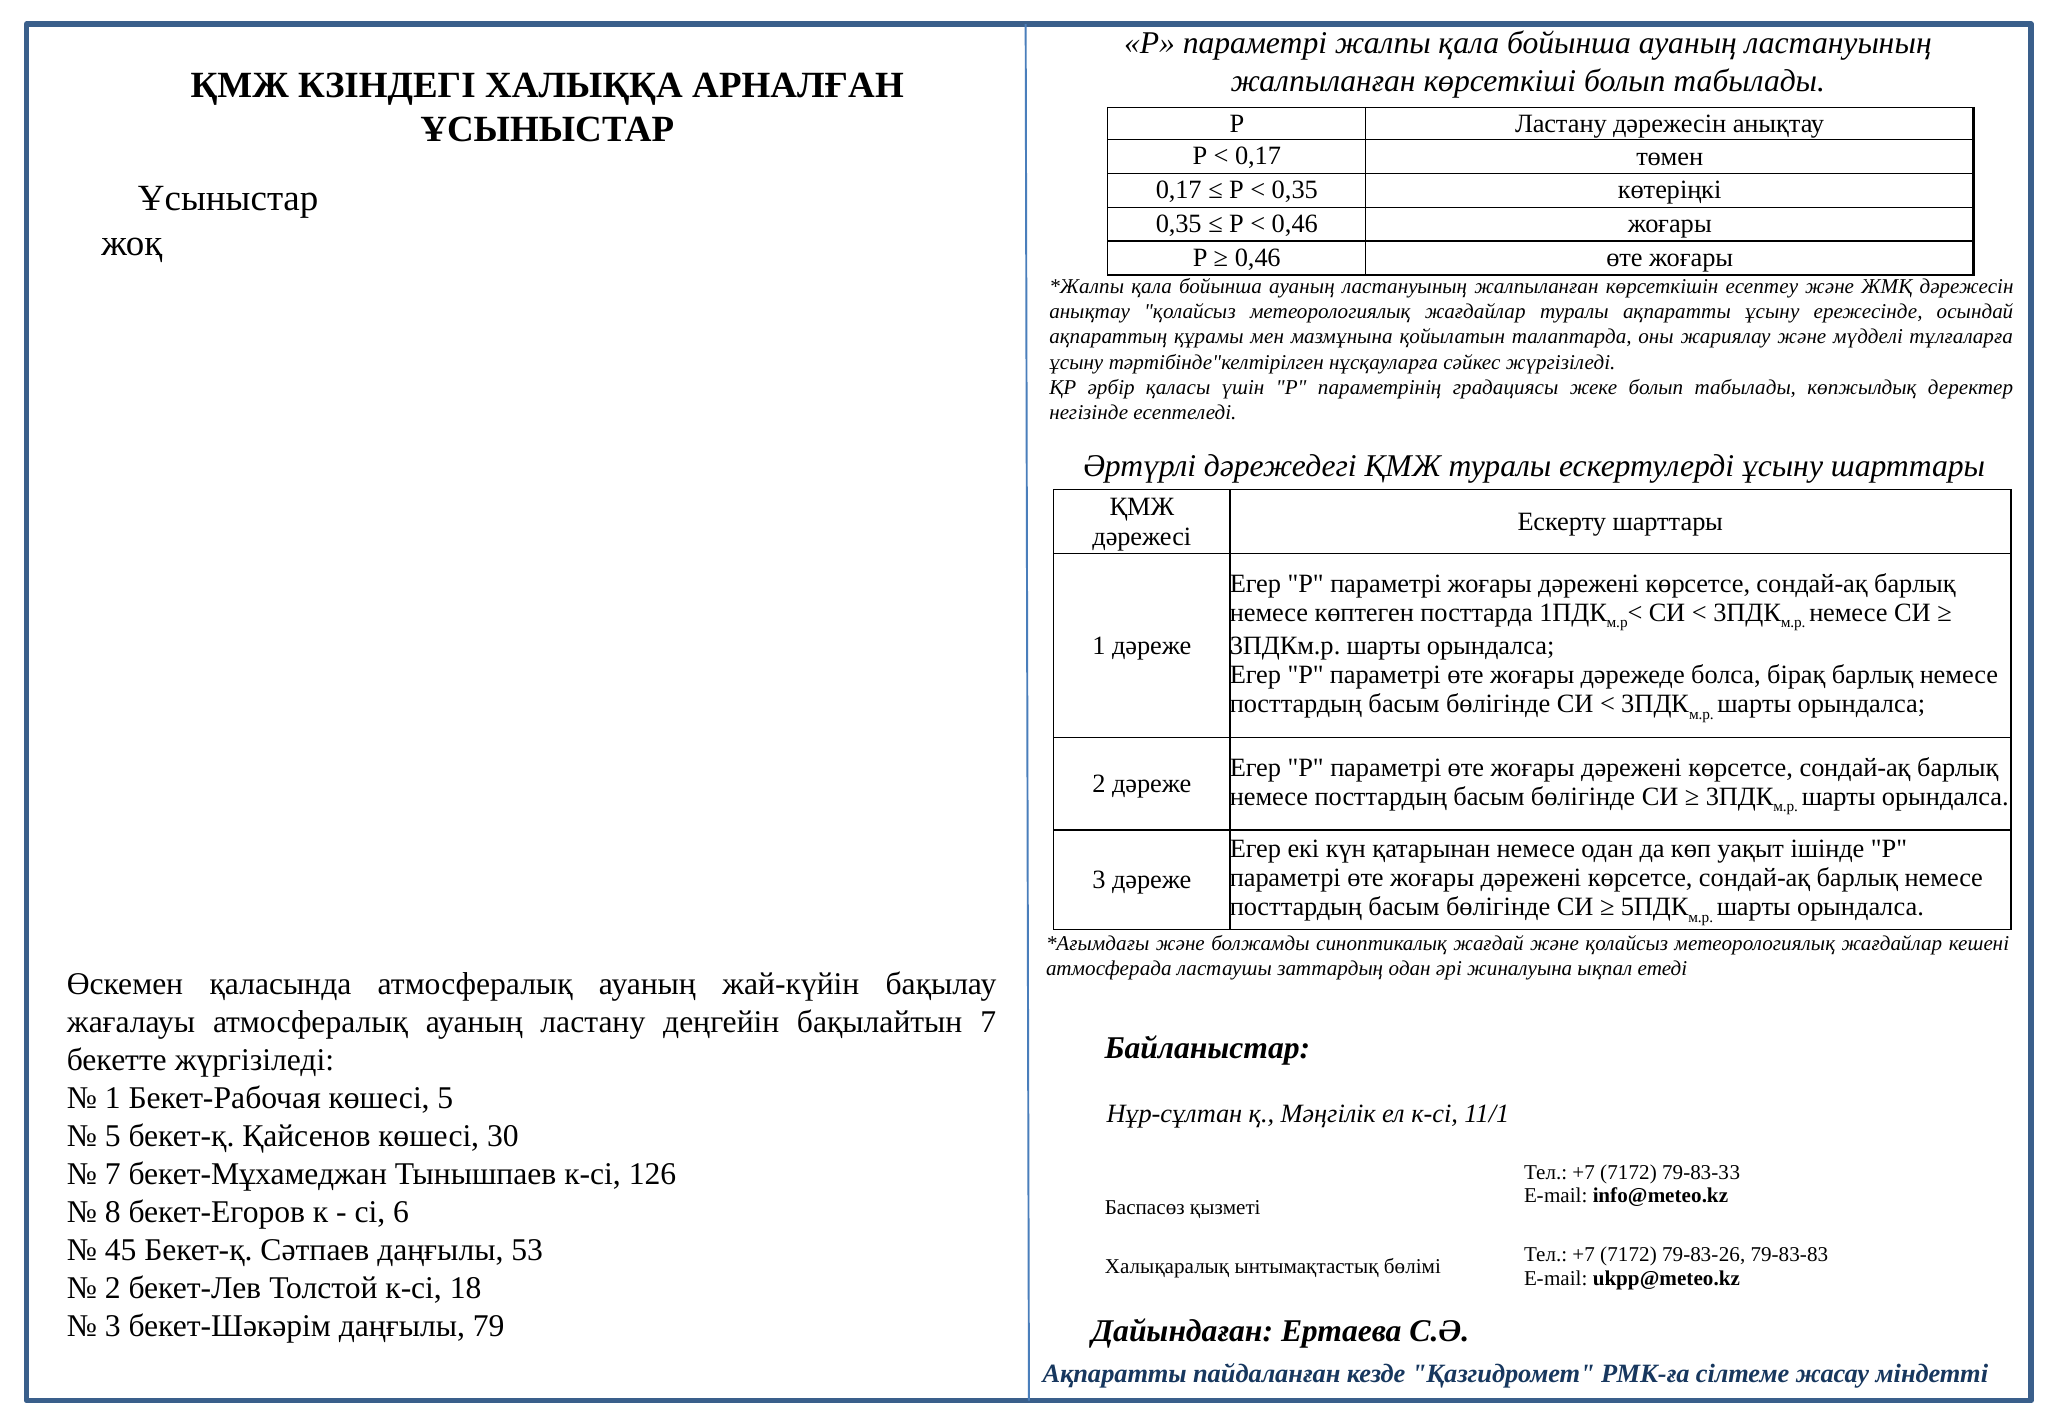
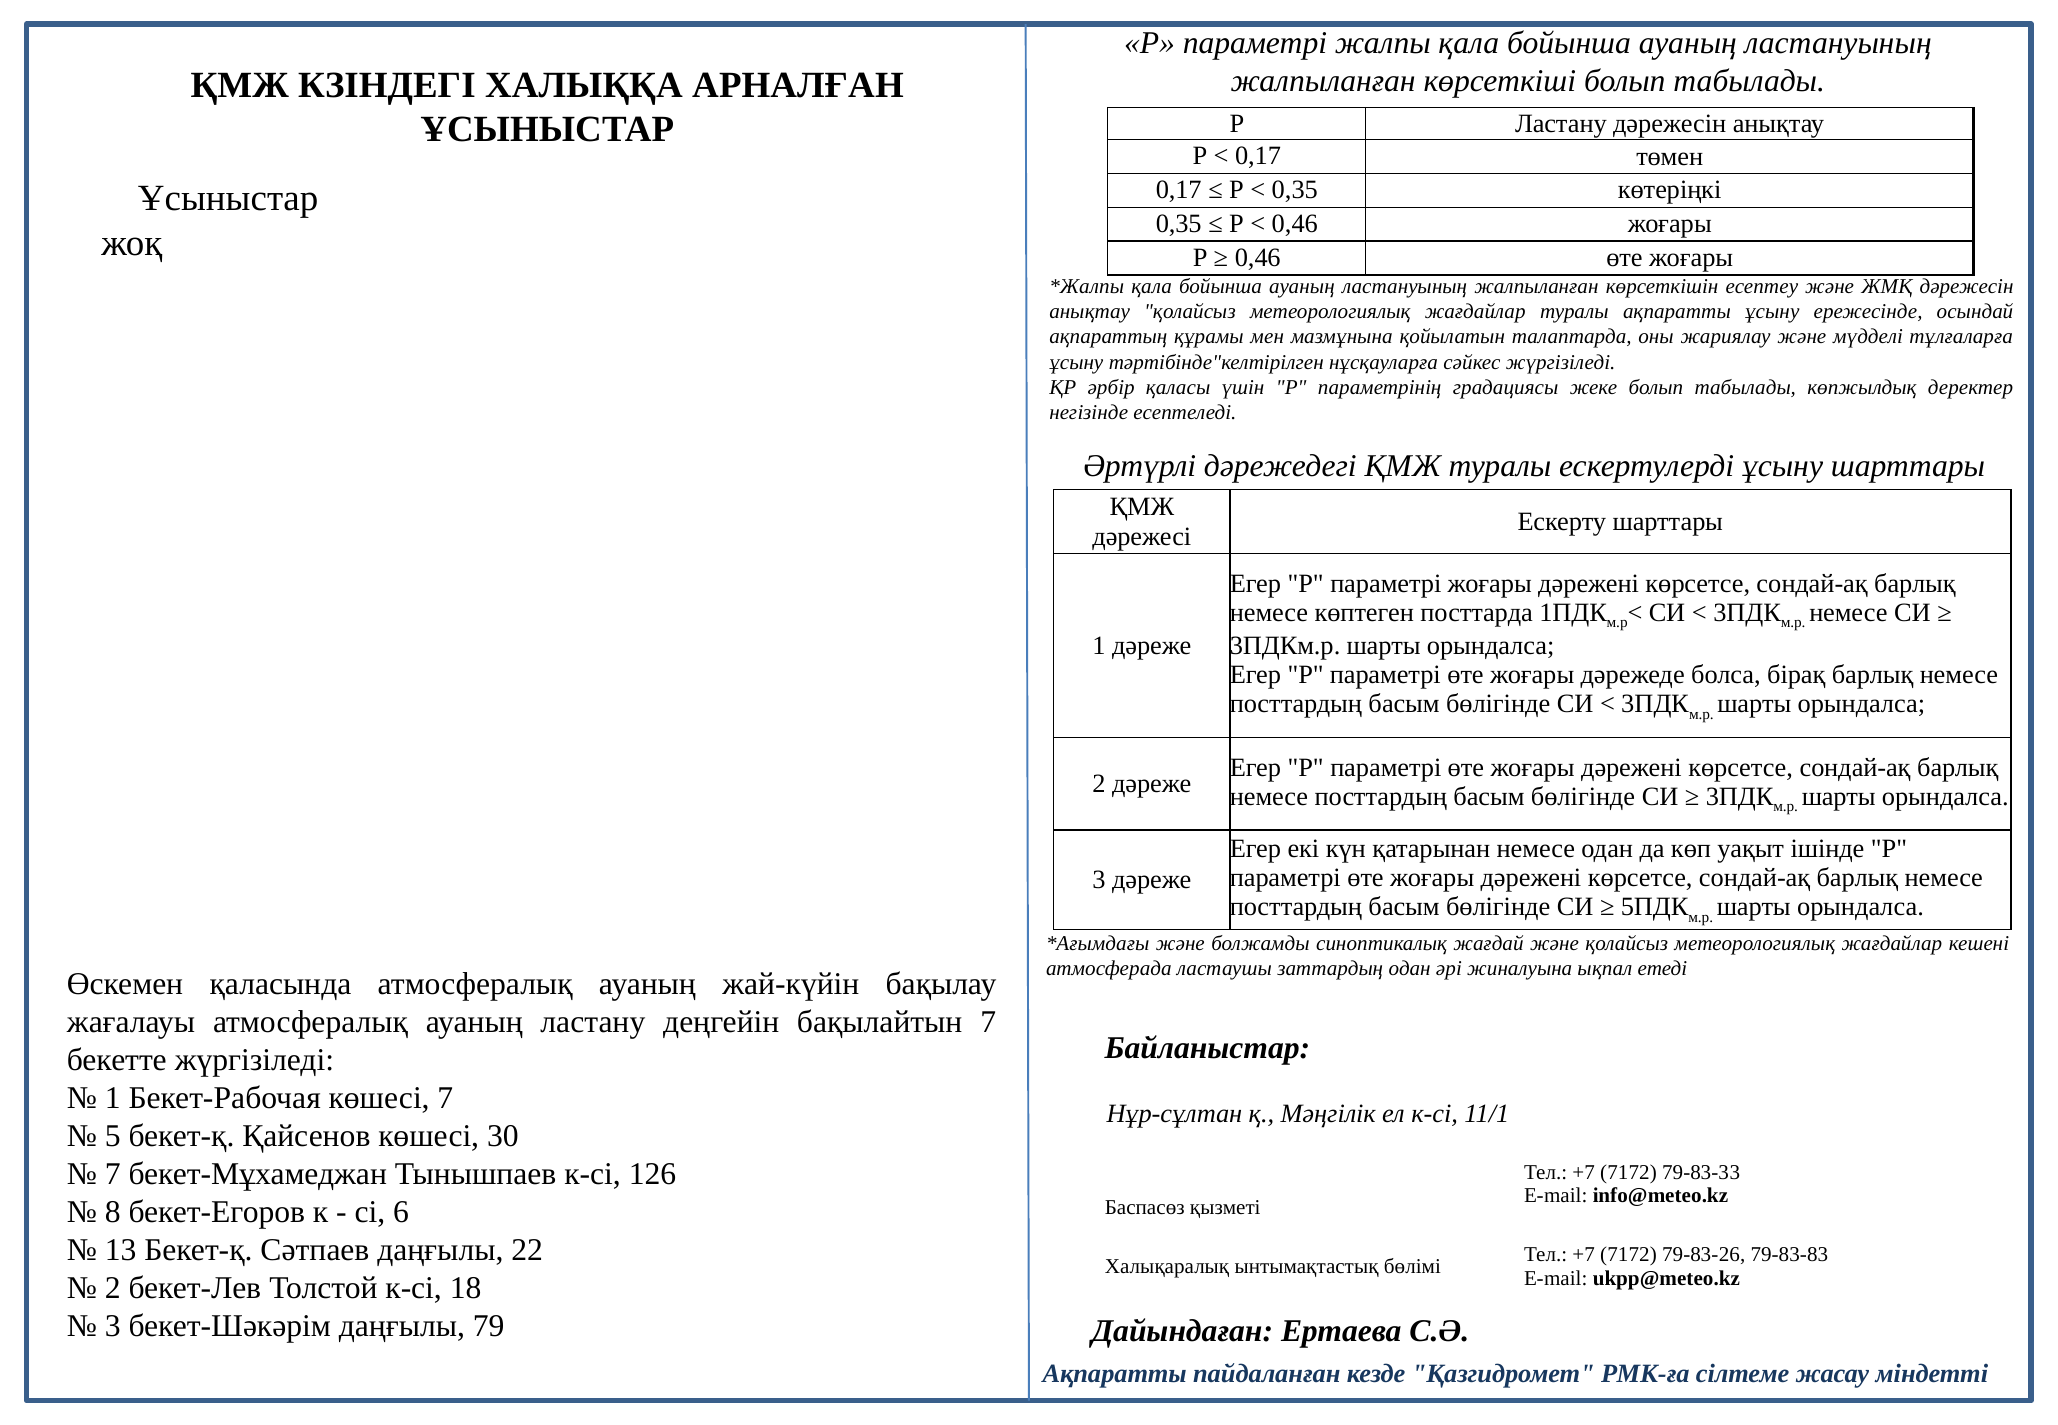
көшесі 5: 5 -> 7 (445, 1097)
45: 45 -> 13 (121, 1249)
53: 53 -> 22 (527, 1249)
